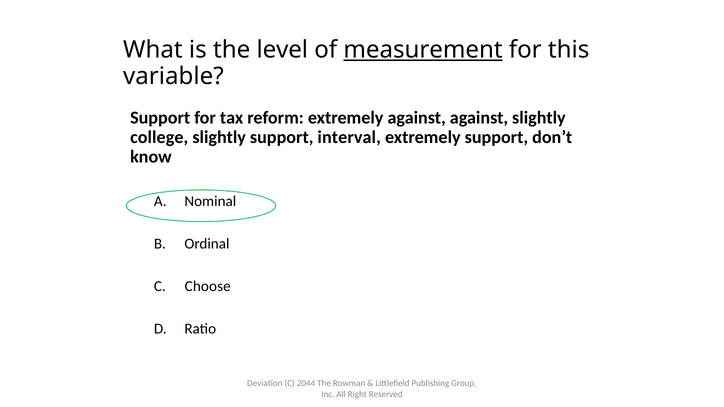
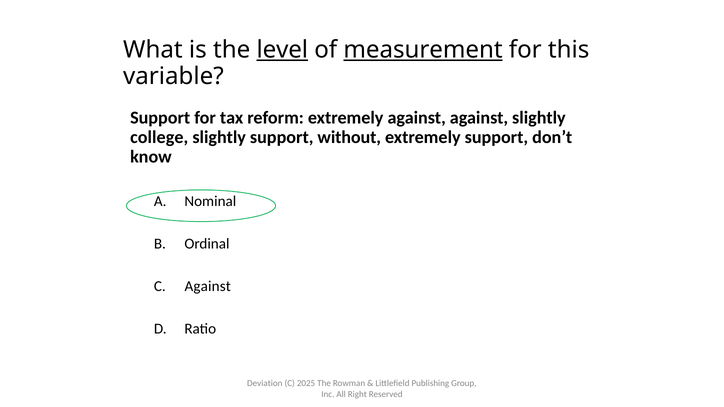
level underline: none -> present (282, 50)
interval: interval -> without (349, 137)
C Choose: Choose -> Against (208, 286)
2044: 2044 -> 2025 (306, 383)
